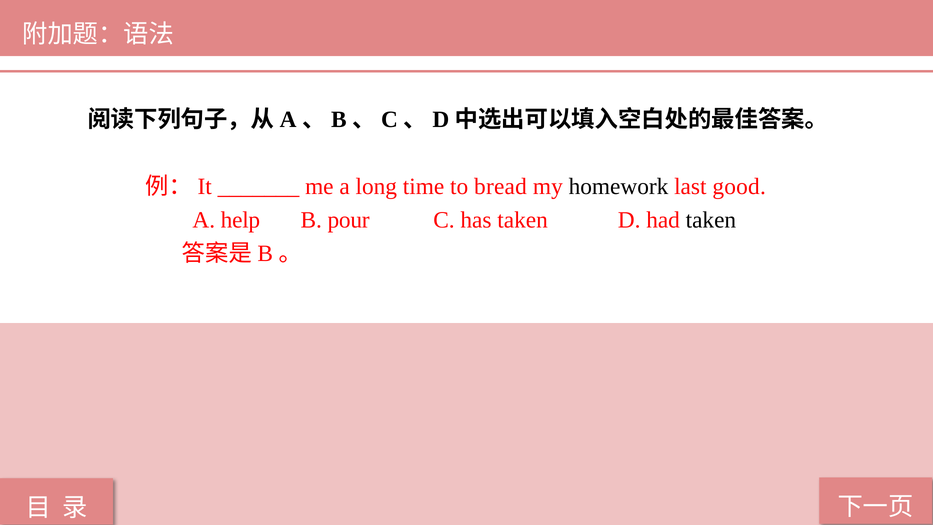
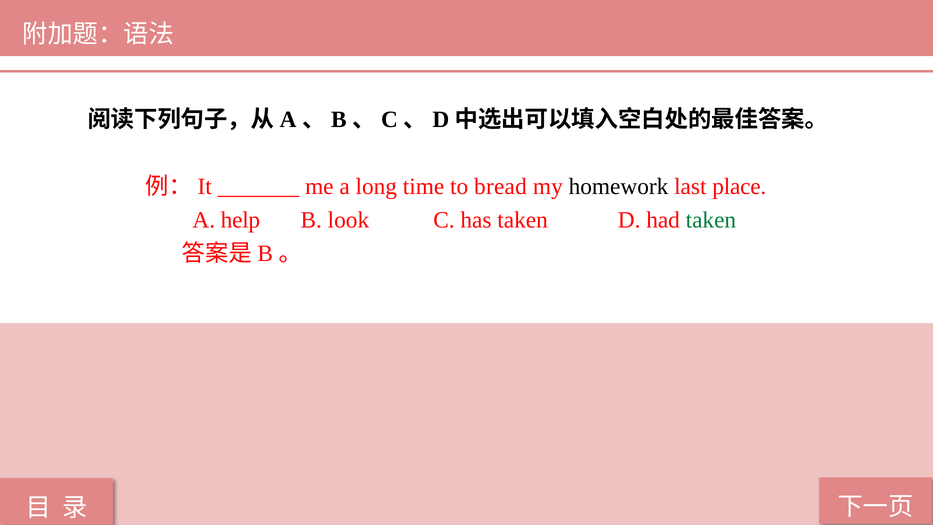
good: good -> place (739, 187)
pour: pour -> look (348, 220)
taken colour: black -> green (711, 220)
